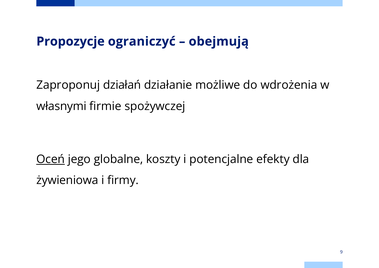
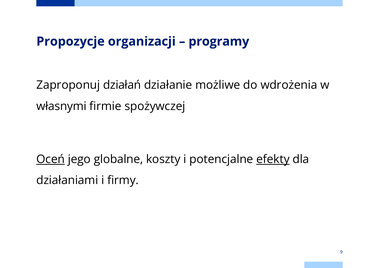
ograniczyć: ograniczyć -> organizacji (142, 41)
obejmują: obejmują -> programy (219, 41)
efekty underline: none -> present (273, 159)
żywieniowa: żywieniowa -> działaniami (67, 180)
